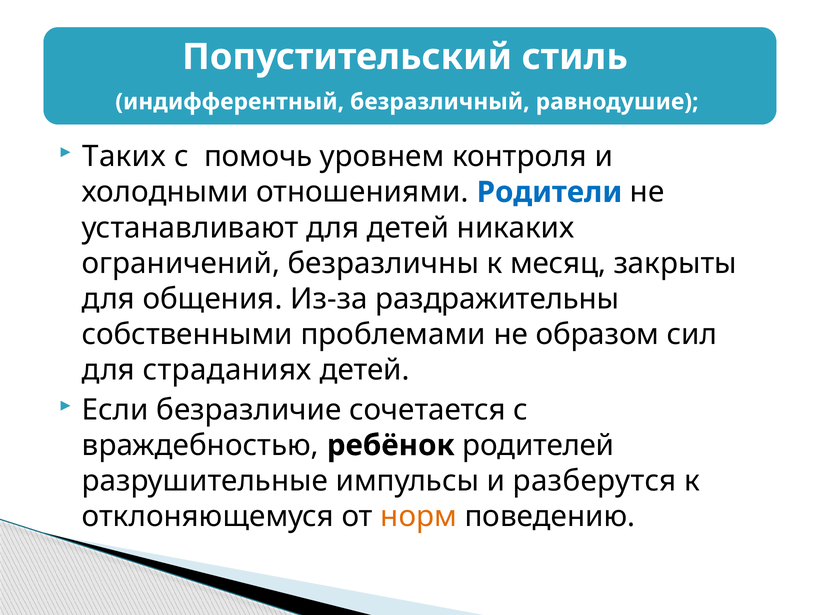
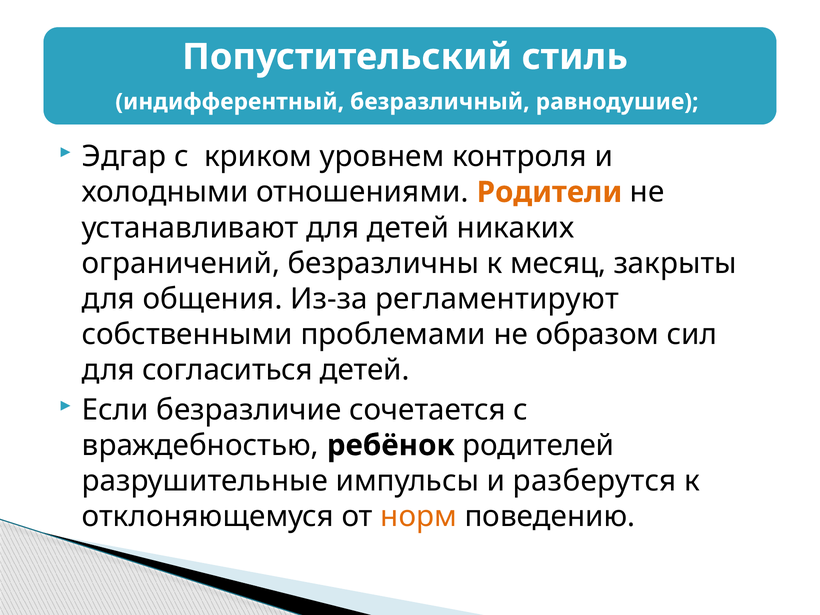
Таких: Таких -> Эдгар (124, 157)
помочь: помочь -> криком (258, 157)
Родители colour: blue -> orange (549, 192)
раздражительны: раздражительны -> регламентируют (497, 299)
страданиях: страданиях -> согласиться (227, 370)
